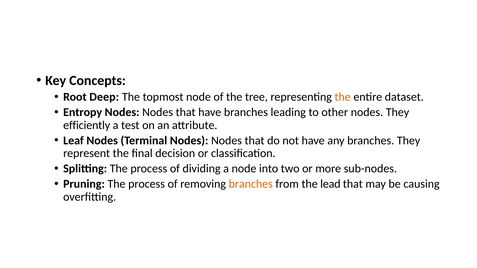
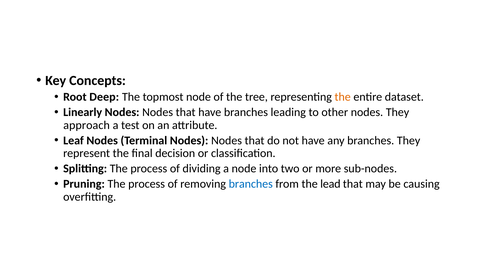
Entropy: Entropy -> Linearly (83, 112)
efficiently: efficiently -> approach (87, 125)
branches colour: orange -> blue (251, 184)
